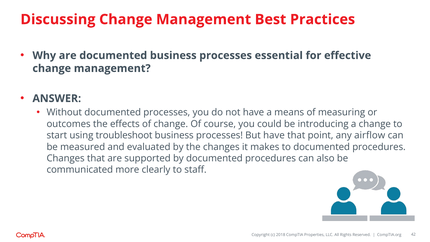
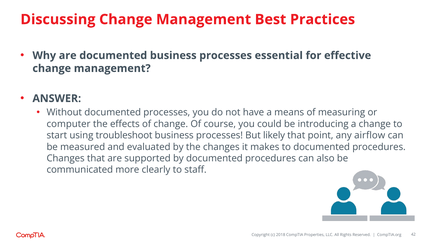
outcomes: outcomes -> computer (69, 124)
But have: have -> likely (274, 135)
